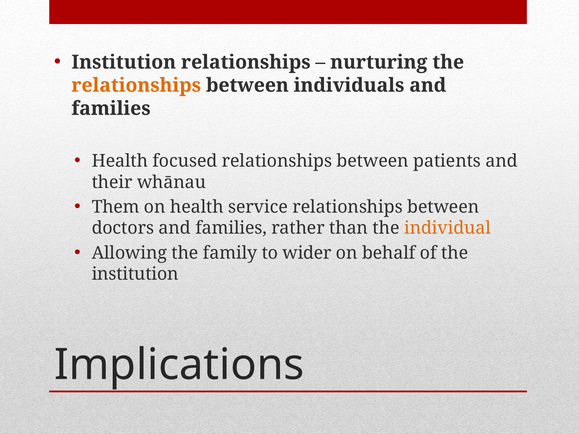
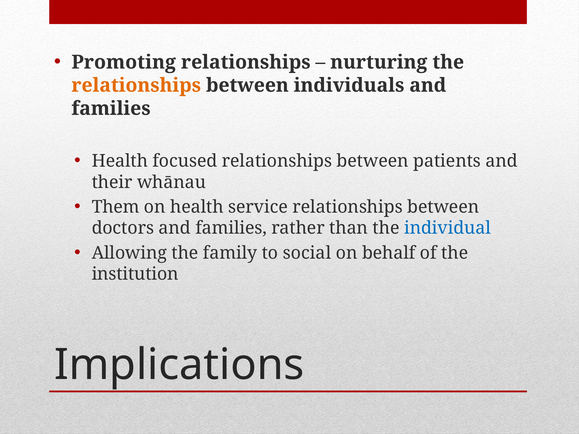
Institution: Institution -> Promoting (124, 62)
individual colour: orange -> blue (448, 228)
wider: wider -> social (307, 253)
